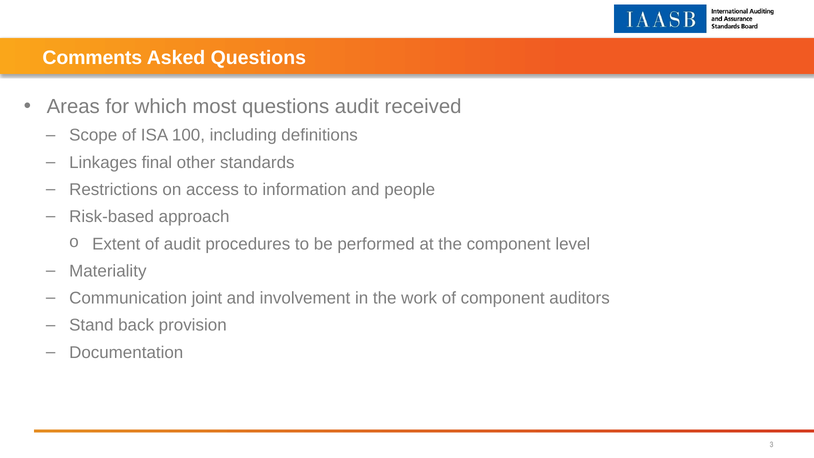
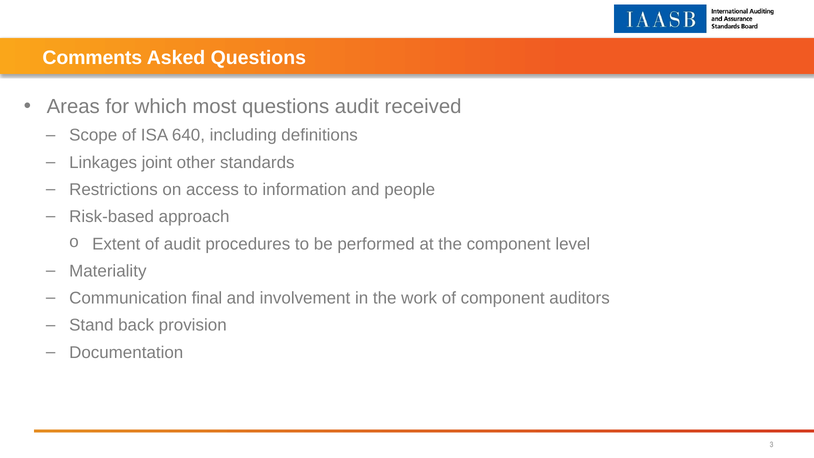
100: 100 -> 640 (188, 135)
final: final -> joint (157, 162)
joint: joint -> final (207, 298)
